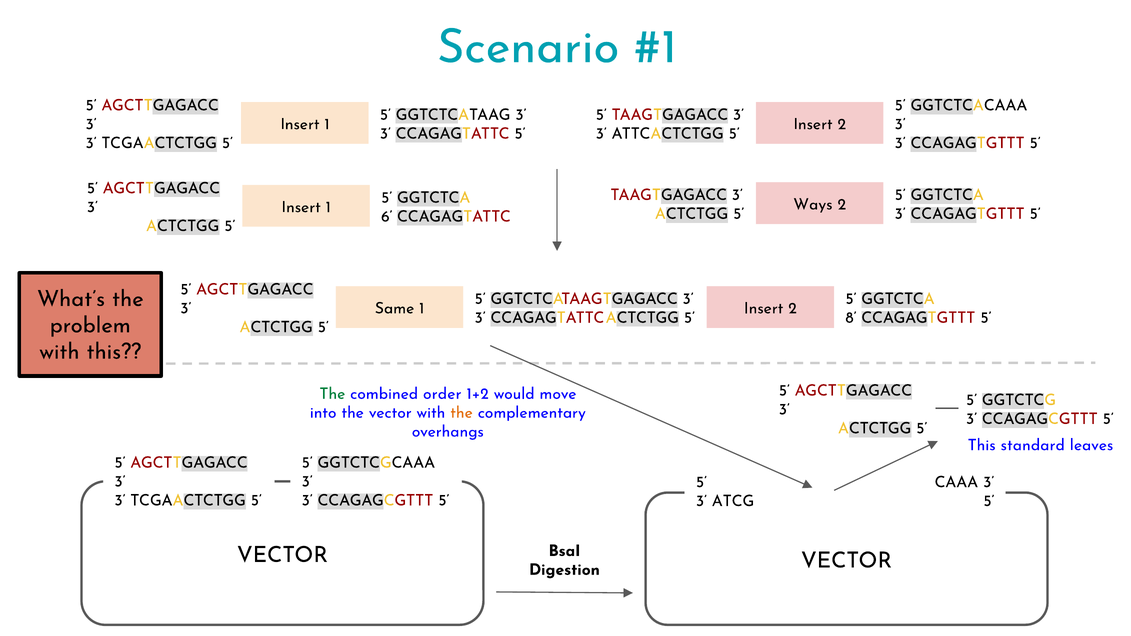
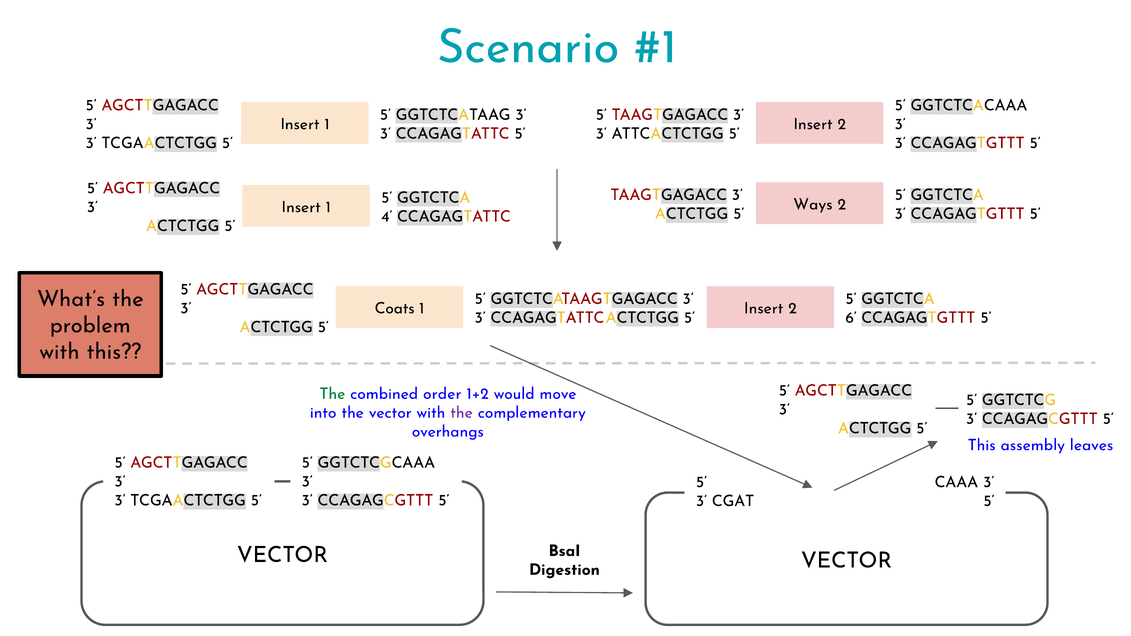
6: 6 -> 4 (387, 216)
Same: Same -> Coats (395, 308)
8: 8 -> 6 (851, 318)
the colour: orange -> purple (461, 413)
standard: standard -> assembly (1033, 445)
ATCG: ATCG -> CGAT (733, 501)
